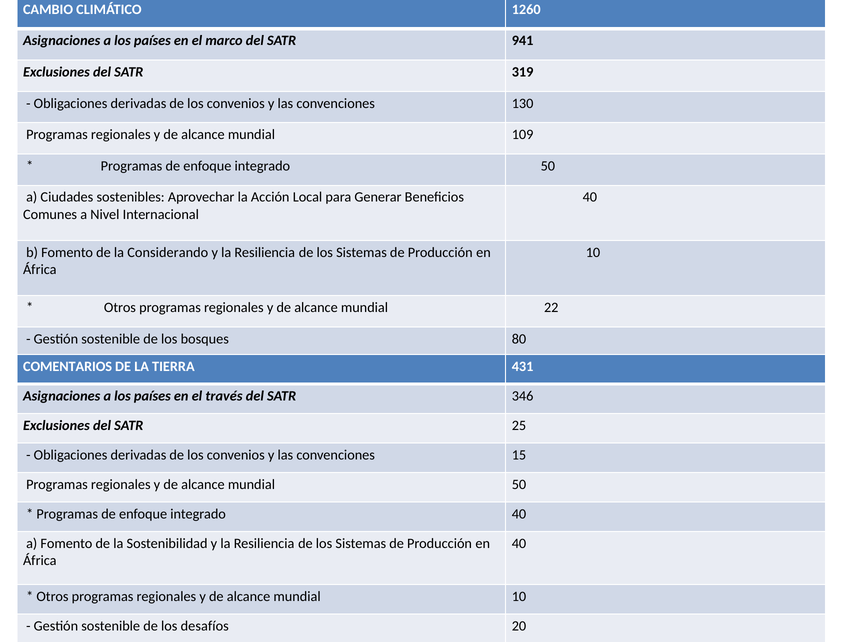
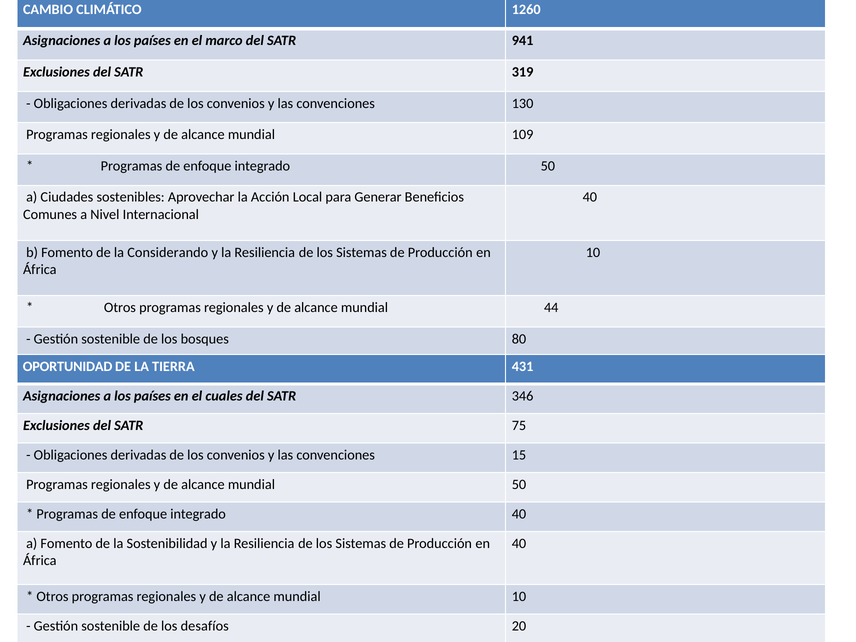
22: 22 -> 44 (551, 308)
COMENTARIOS: COMENTARIOS -> OPORTUNIDAD (68, 367)
través: través -> cuales (224, 396)
25: 25 -> 75 (519, 426)
